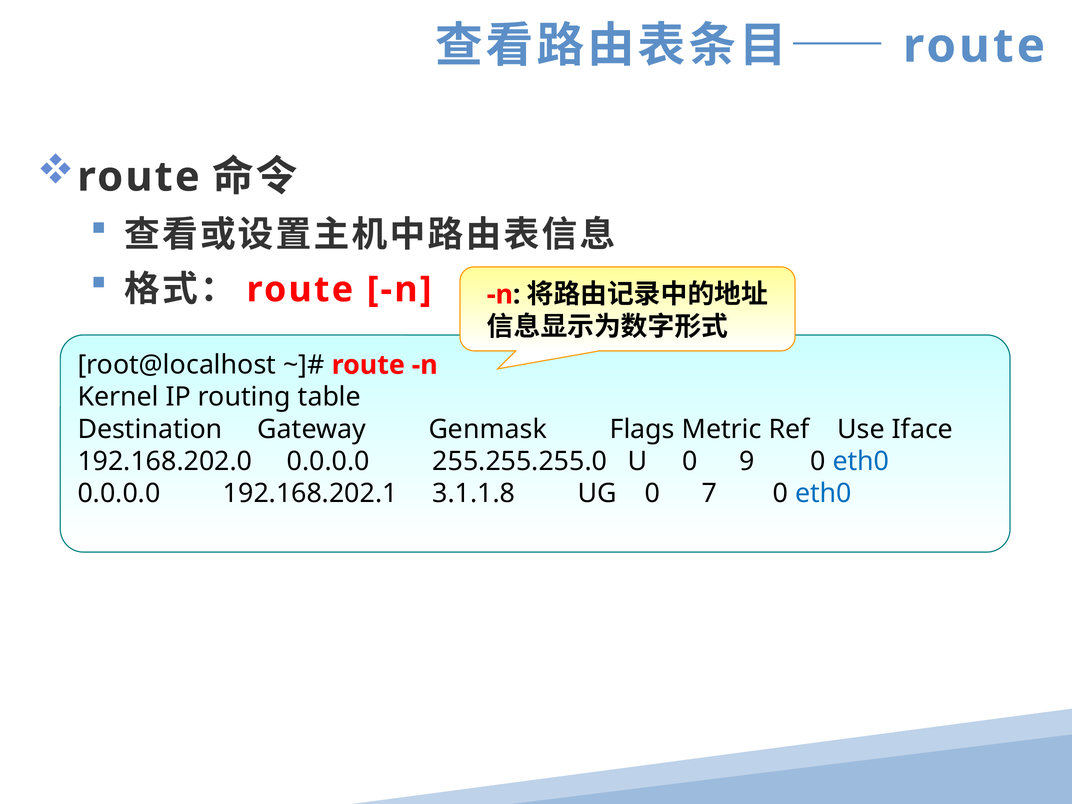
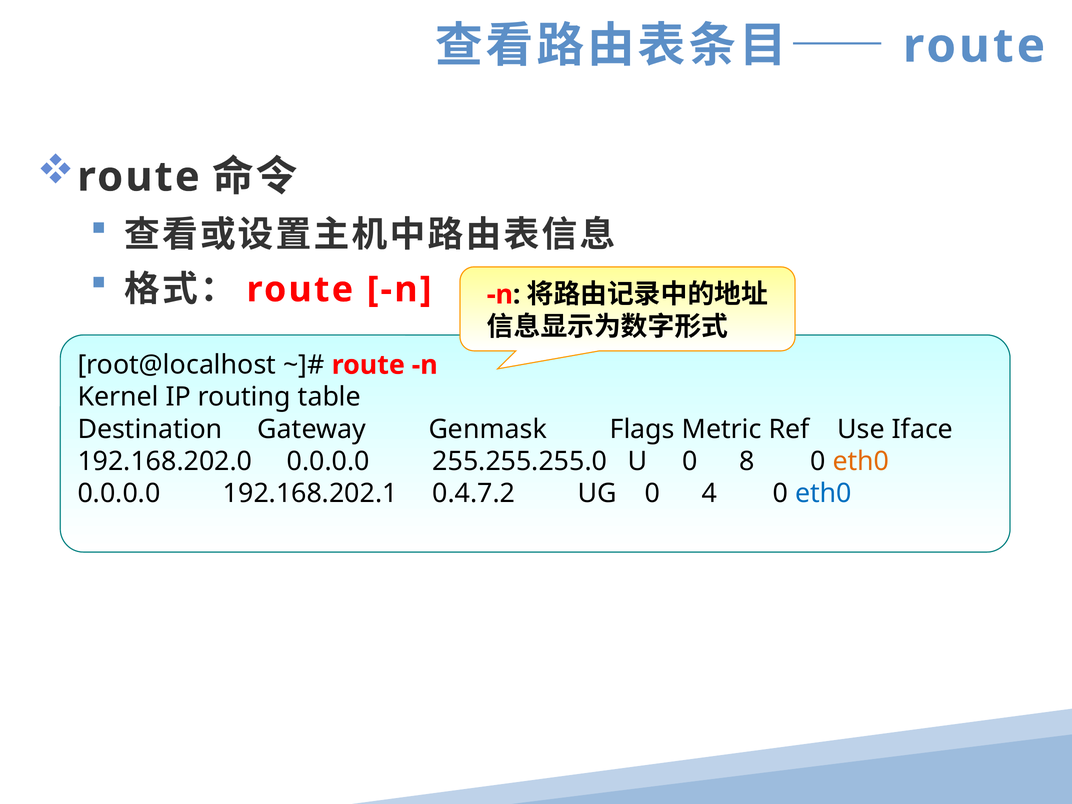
9: 9 -> 8 (747, 461)
eth0 colour: blue -> orange (861, 461)
3.1.1.8: 3.1.1.8 -> 0.4.7.2 (474, 494)
7: 7 -> 4 (709, 494)
